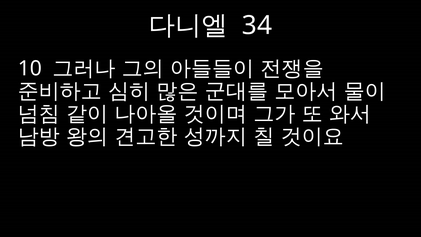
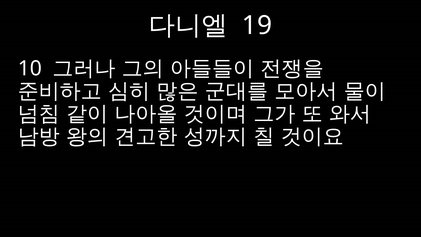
34: 34 -> 19 (257, 25)
